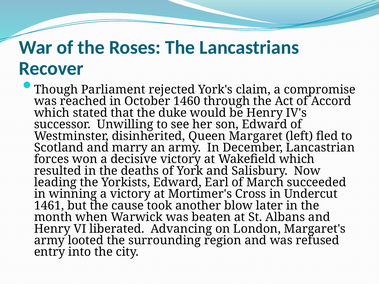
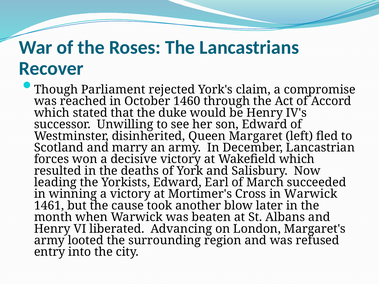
in Undercut: Undercut -> Warwick (311, 194)
